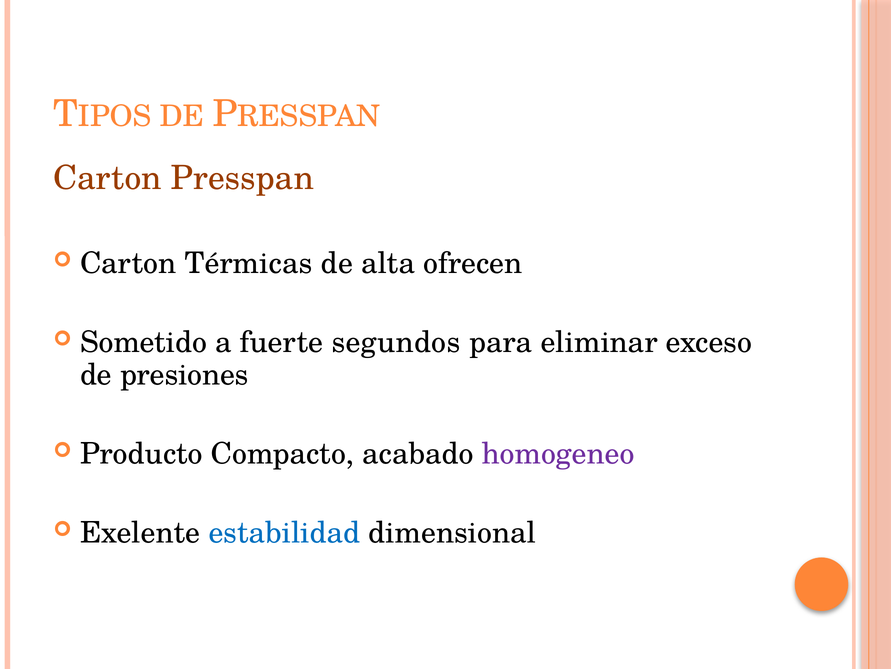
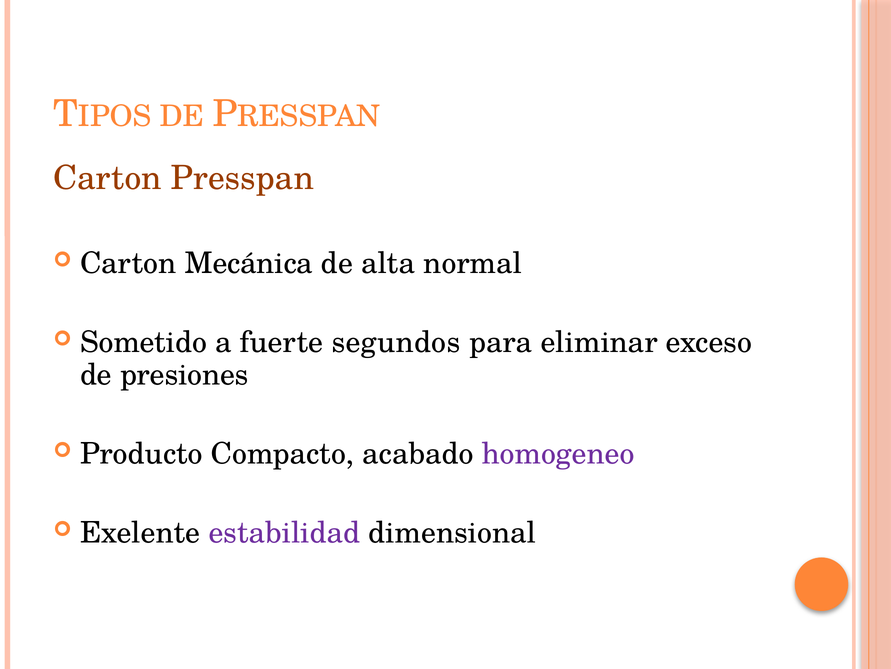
Térmicas: Térmicas -> Mecánica (249, 263)
ofrecen: ofrecen -> normal (473, 263)
estabilidad colour: blue -> purple (284, 532)
